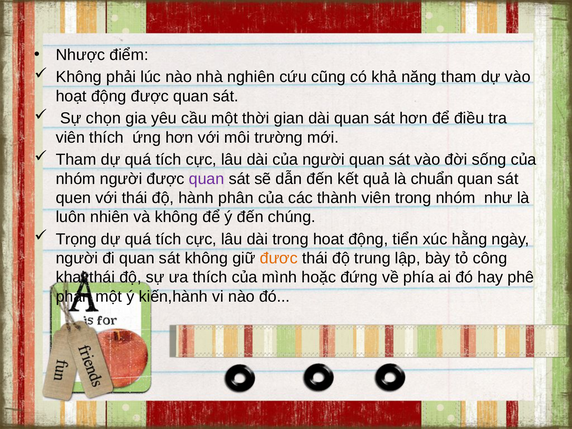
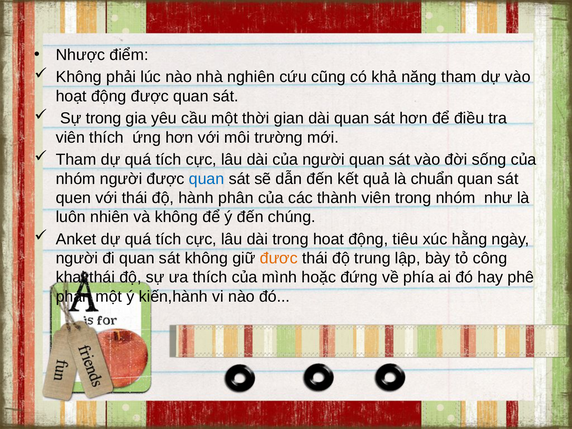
Sự chọn: chọn -> trong (104, 118)
quan colour: purple -> blue (207, 179)
Trọng: Trọng -> Anket (76, 239)
tiển: tiển -> tiêu (405, 239)
